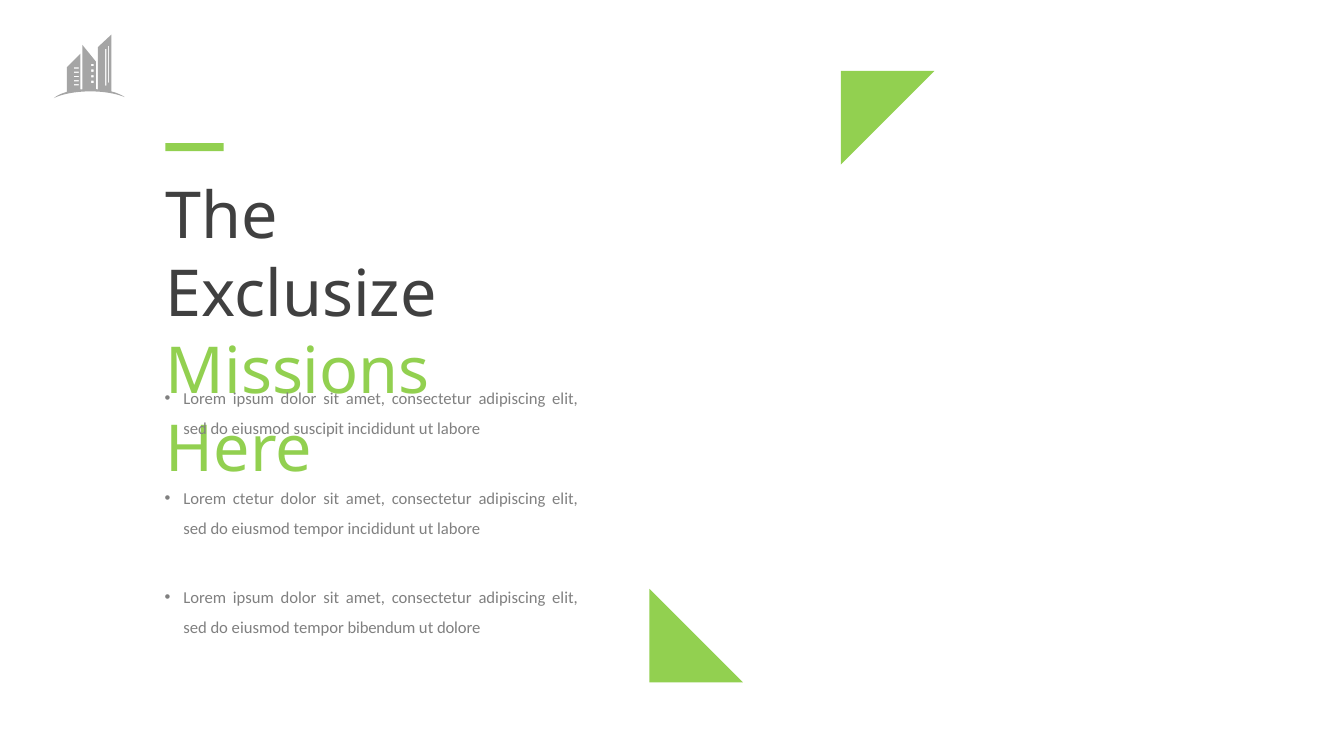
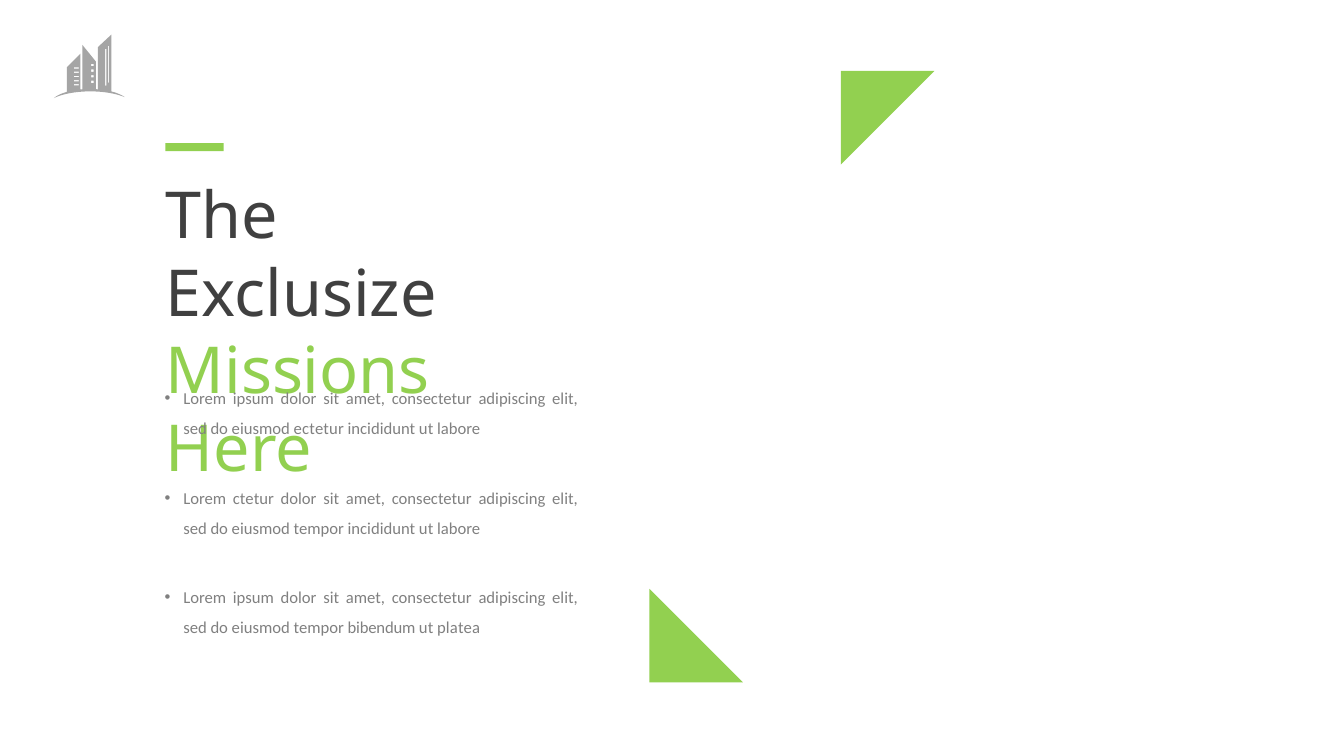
suscipit: suscipit -> ectetur (319, 429)
dolore: dolore -> platea (459, 629)
